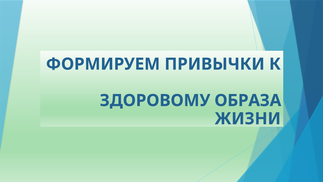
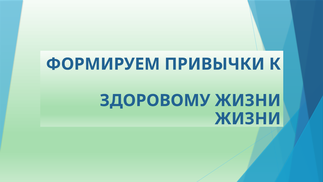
ЗДОРОВОМУ ОБРАЗА: ОБРАЗА -> ЖИЗНИ (248, 100)
